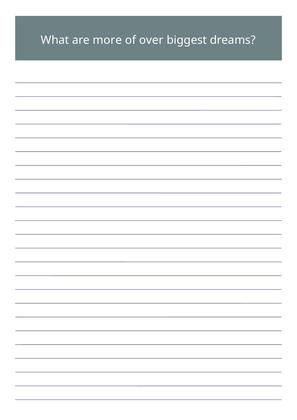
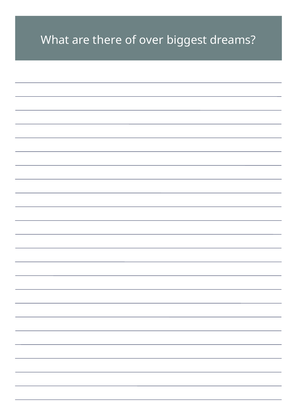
more: more -> there (107, 40)
